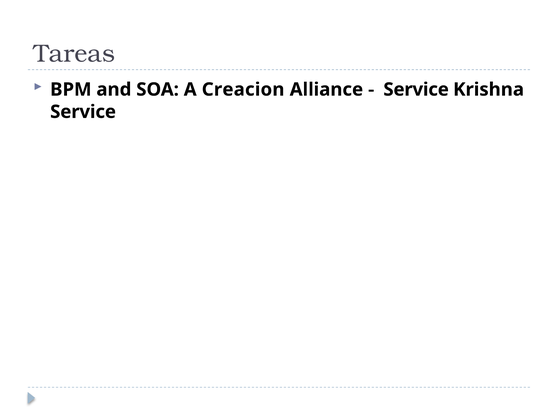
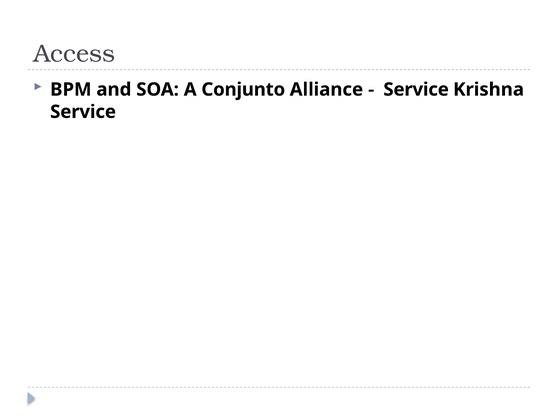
Tareas: Tareas -> Access (74, 54)
Creacion: Creacion -> Conjunto (243, 90)
